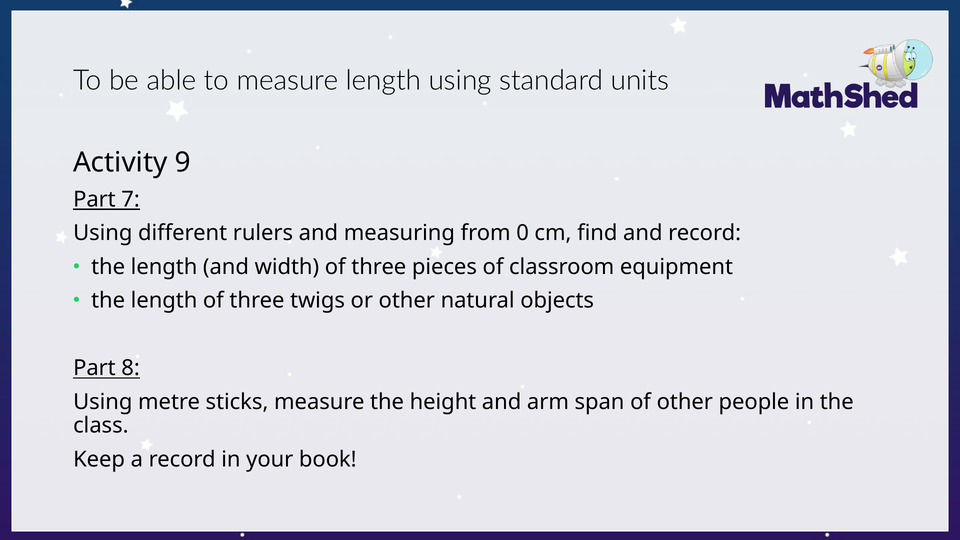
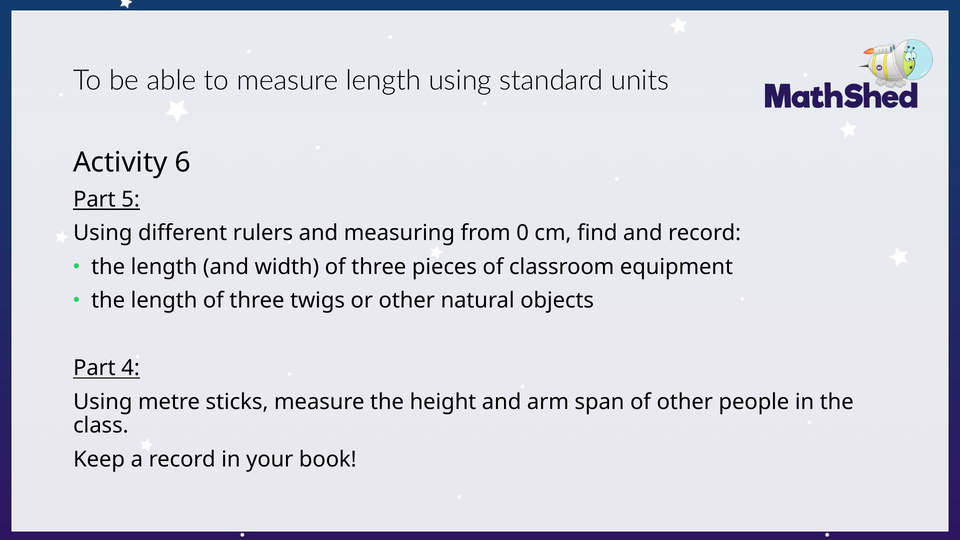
9: 9 -> 6 (183, 162)
7: 7 -> 5 (131, 199)
8: 8 -> 4 (131, 368)
